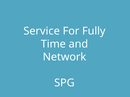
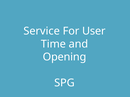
Fully: Fully -> User (94, 31)
Network: Network -> Opening (65, 57)
